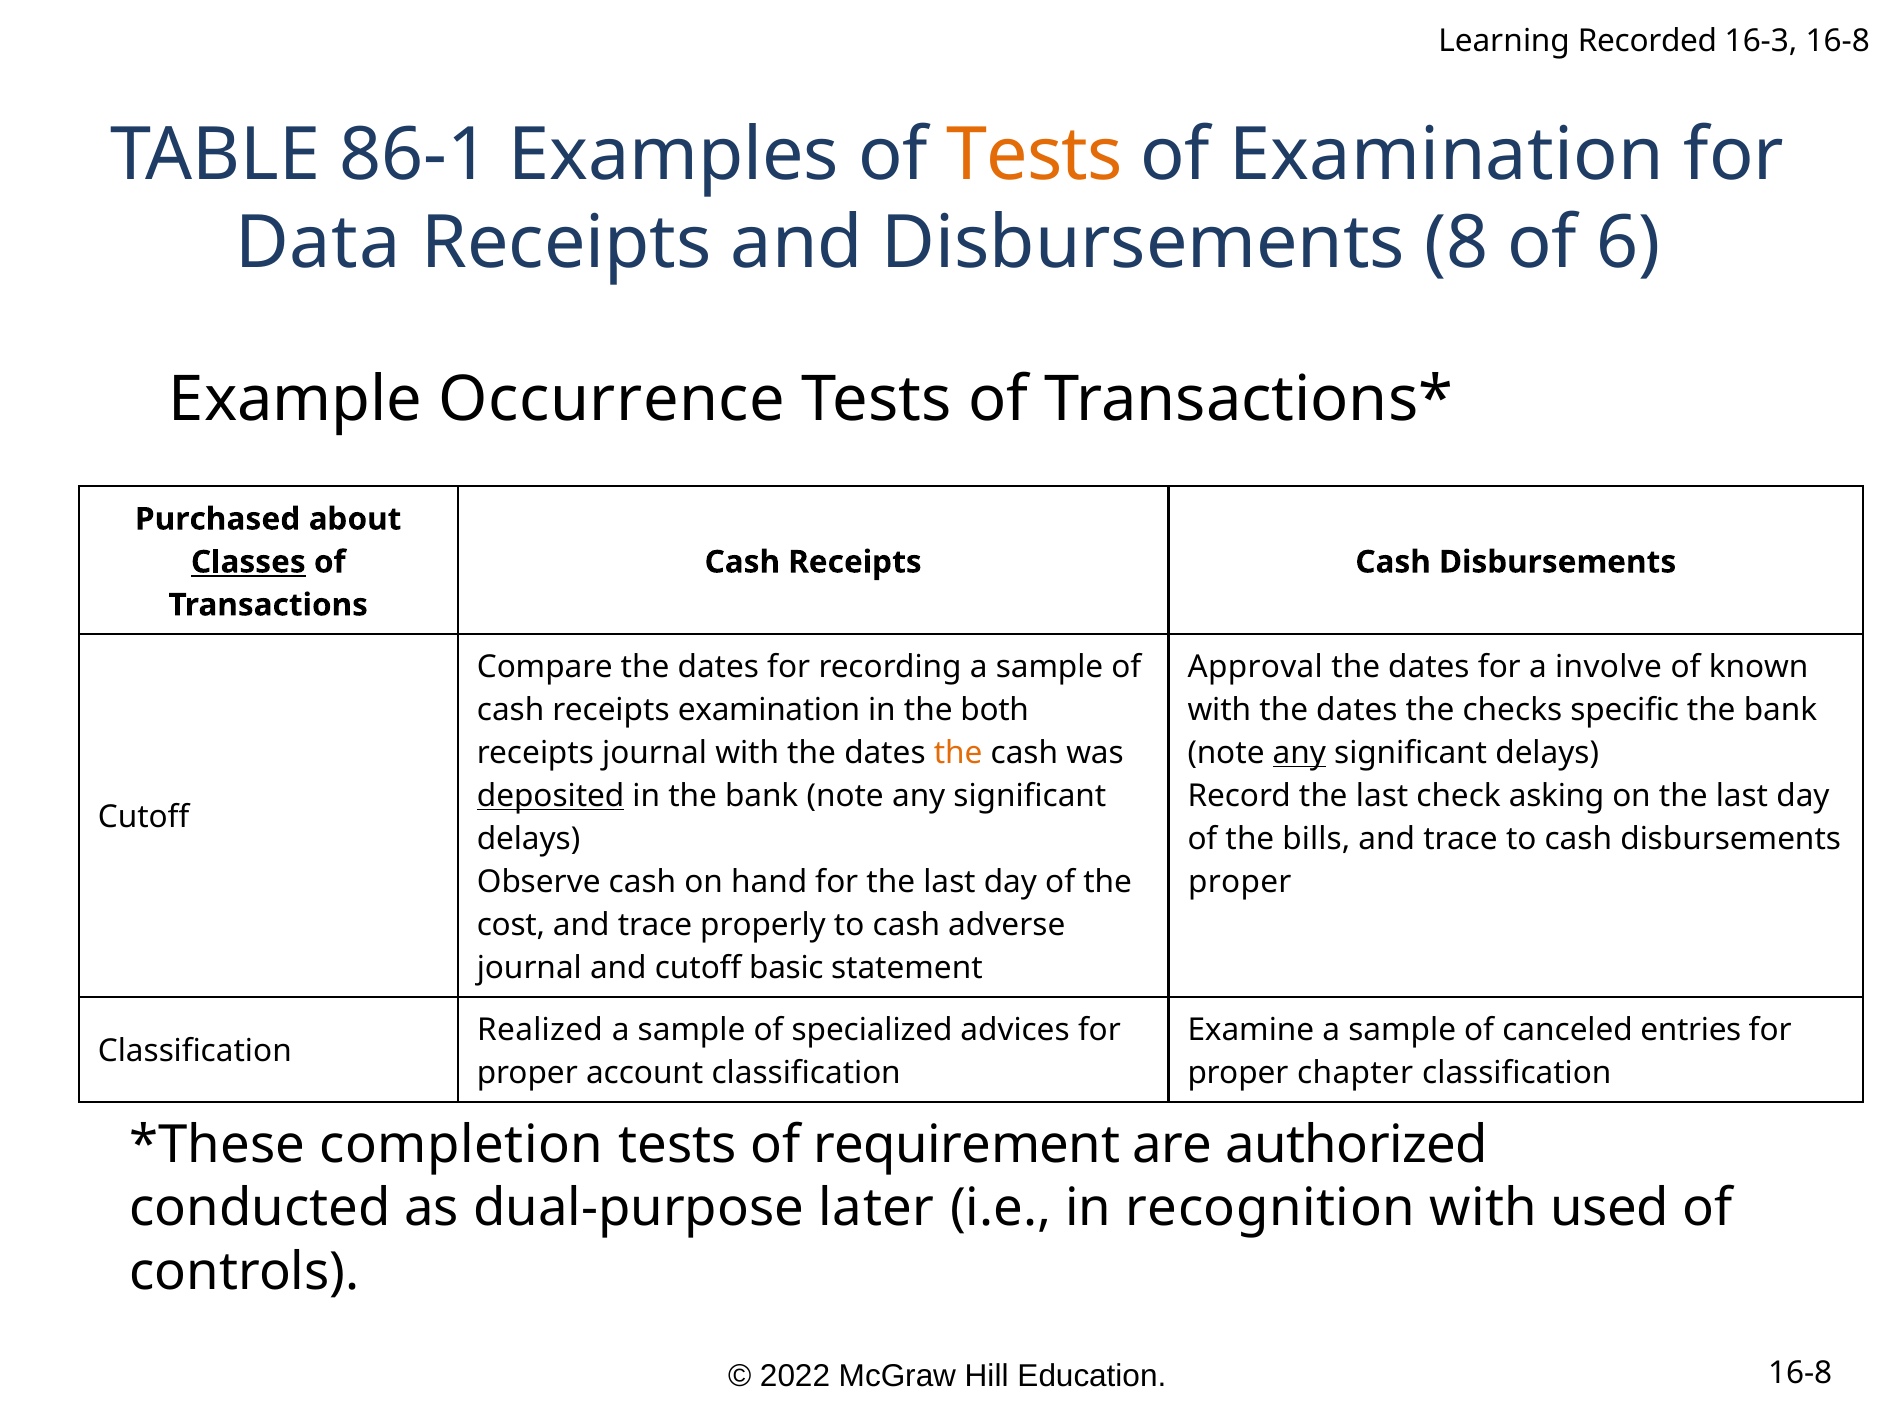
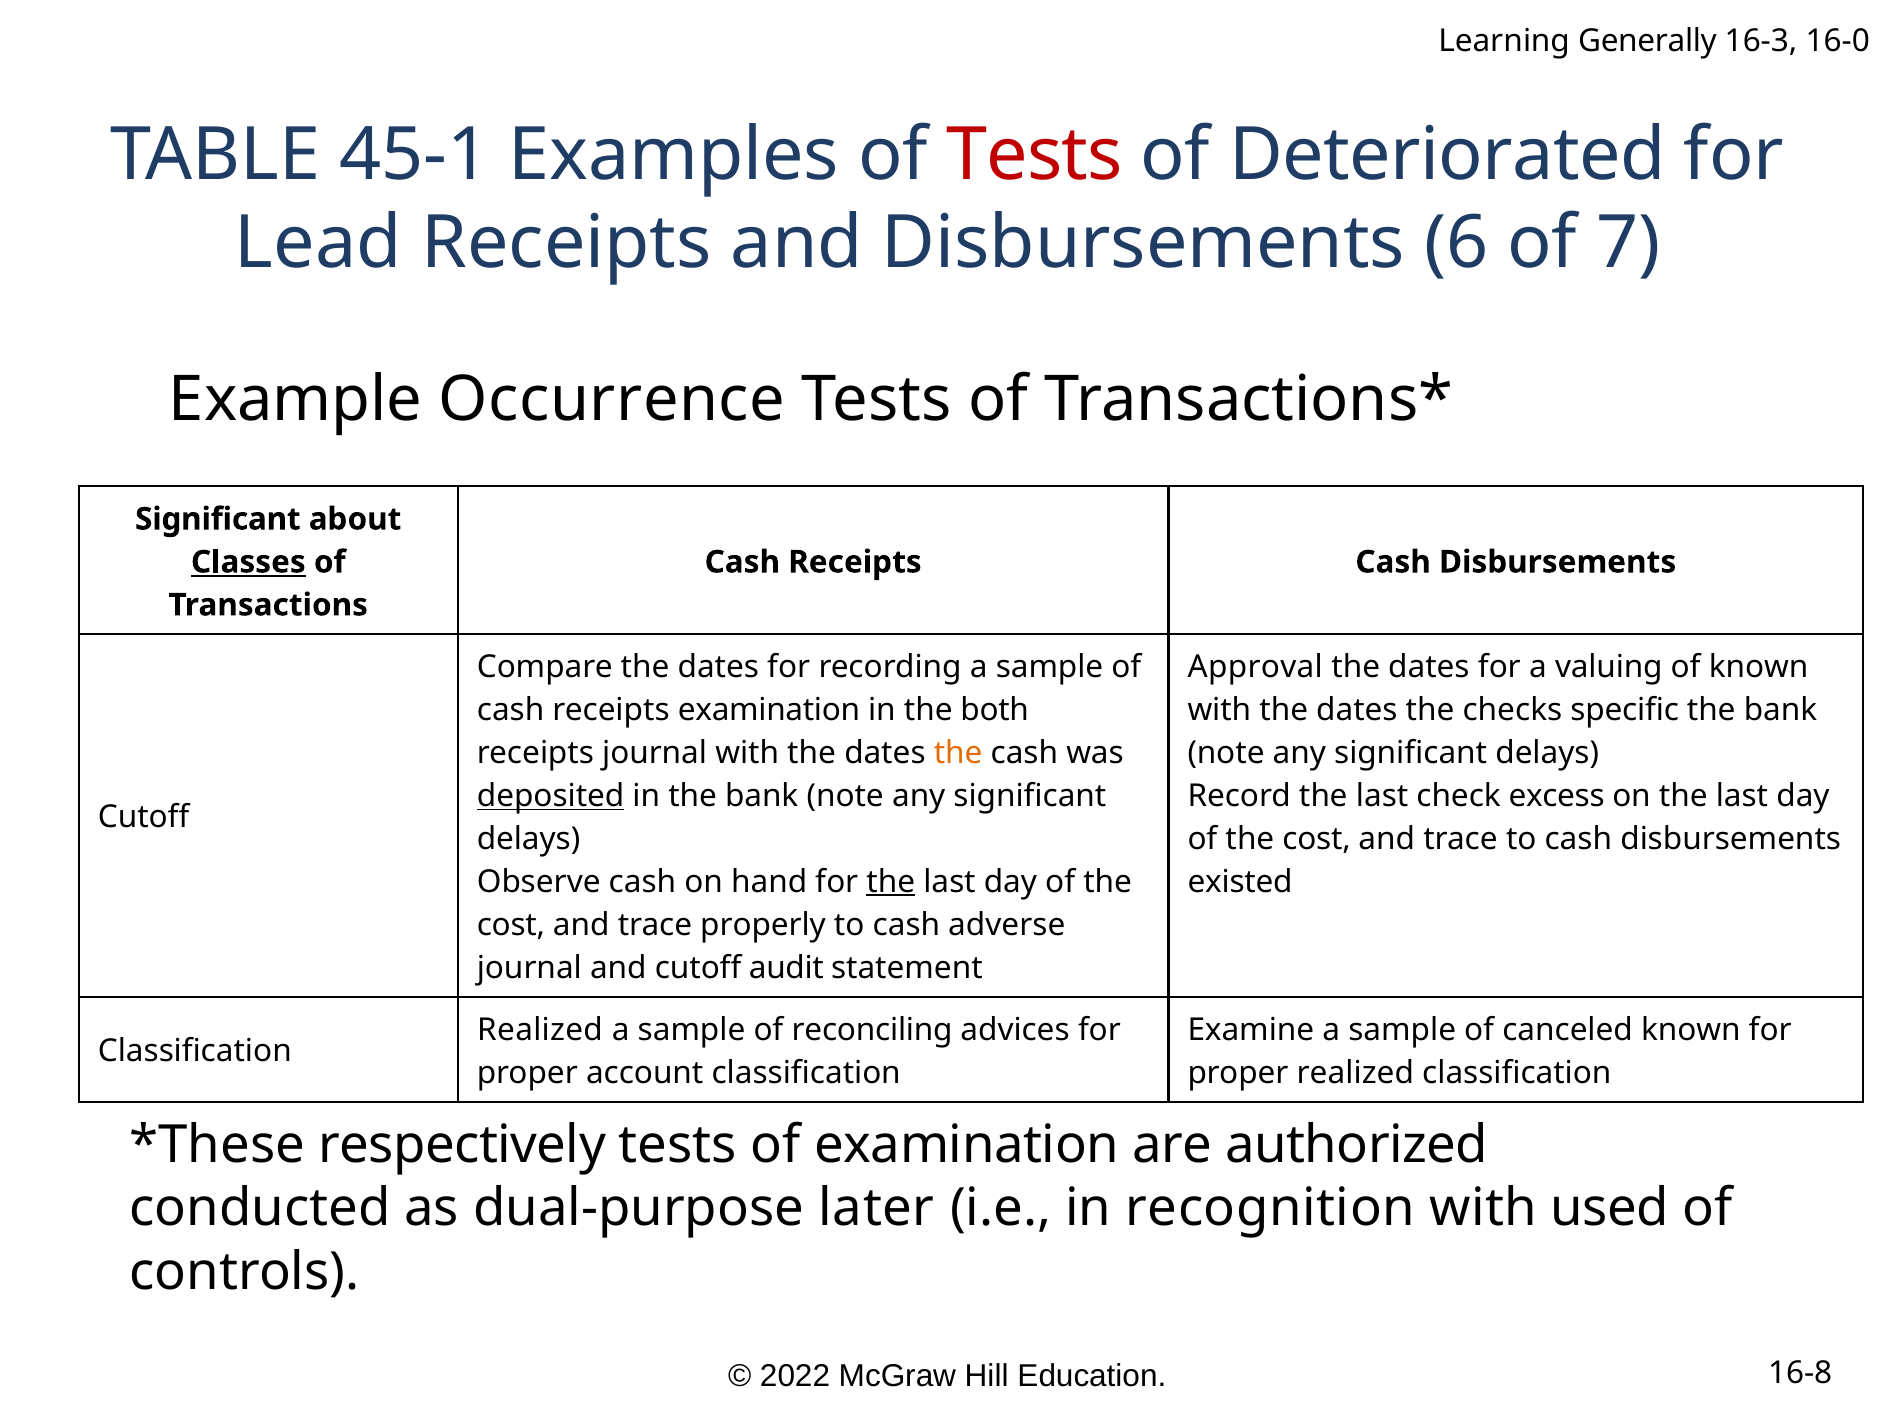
Recorded: Recorded -> Generally (1647, 41)
16-3 16-8: 16-8 -> 16-0 (1838, 41)
86-1: 86-1 -> 45-1 (414, 155)
Tests colour: orange -> red (1034, 155)
of Examination: Examination -> Deteriorated (1447, 155)
Data: Data -> Lead (318, 244)
8: 8 -> 6 (1456, 244)
6: 6 -> 7 (1629, 244)
Purchased: Purchased -> Significant (218, 519)
involve: involve -> valuing (1609, 667)
any underline: present -> none (1299, 753)
asking: asking -> excess (1557, 796)
bills: bills -> cost (1317, 839)
the underline: none -> present (891, 882)
proper: proper -> existed (1240, 882)
basic: basic -> audit (786, 968)
specialized: specialized -> reconciling (872, 1030)
canceled entries: entries -> known (1691, 1030)
proper chapter: chapter -> realized (1355, 1073)
completion: completion -> respectively (462, 1145)
of requirement: requirement -> examination (967, 1145)
